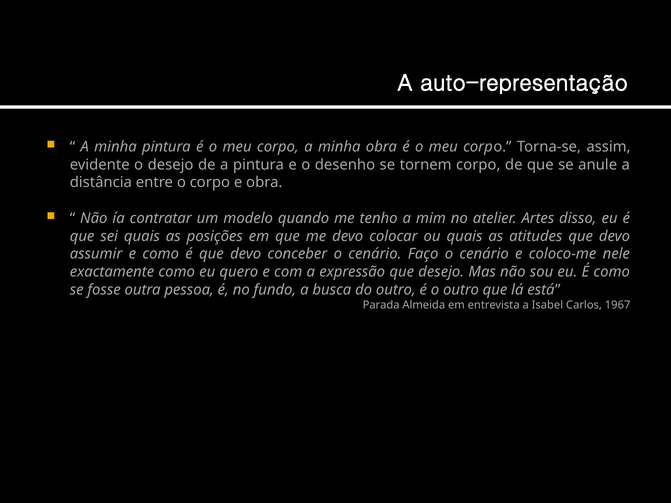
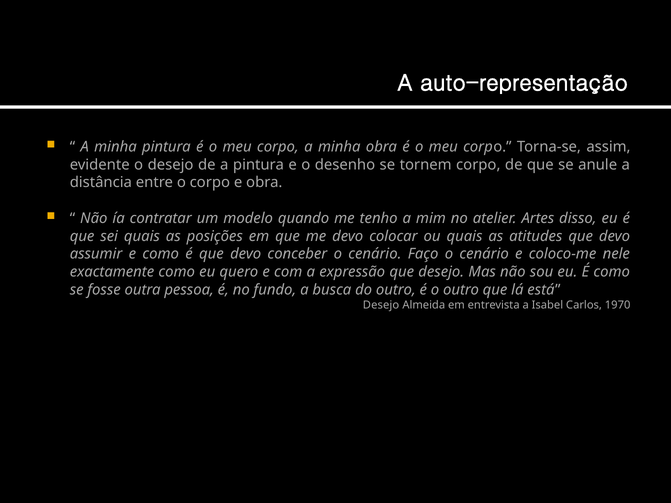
Parada: Parada -> Desejo (381, 305)
1967: 1967 -> 1970 (618, 305)
